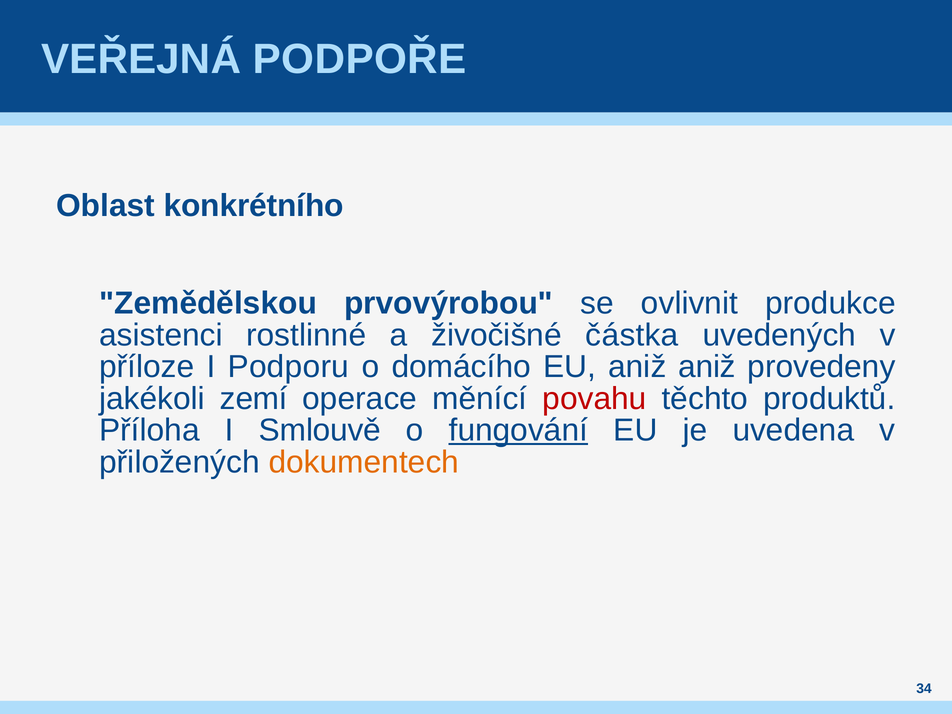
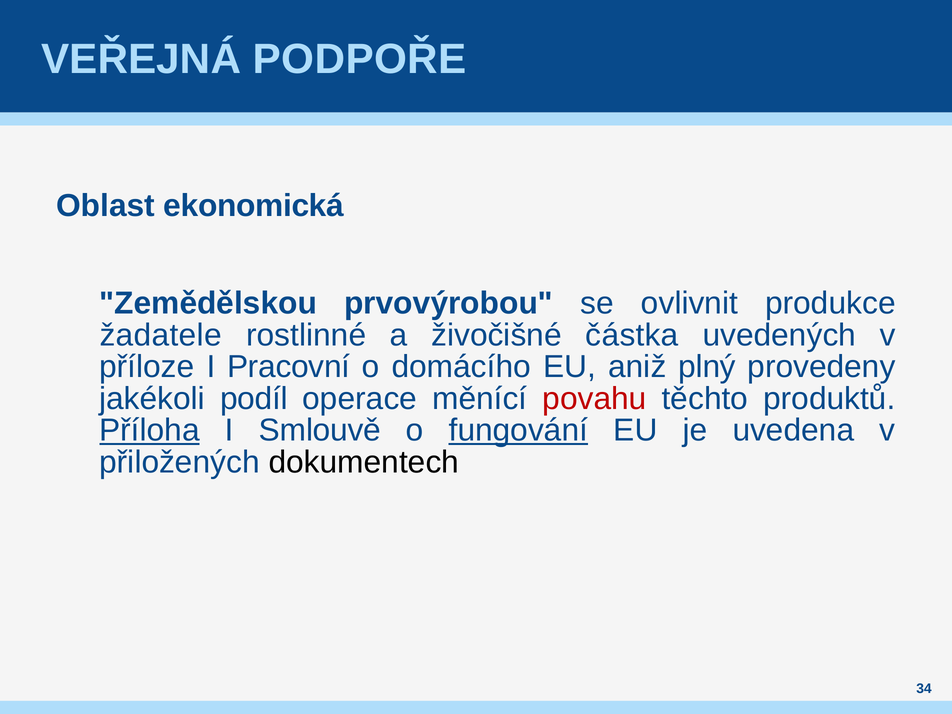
konkrétního: konkrétního -> ekonomická (254, 206)
asistenci: asistenci -> žadatele (161, 335)
Podporu: Podporu -> Pracovní (289, 367)
aniž aniž: aniž -> plný (707, 367)
zemí: zemí -> podíl (254, 399)
Příloha underline: none -> present (149, 430)
dokumentech colour: orange -> black (364, 462)
